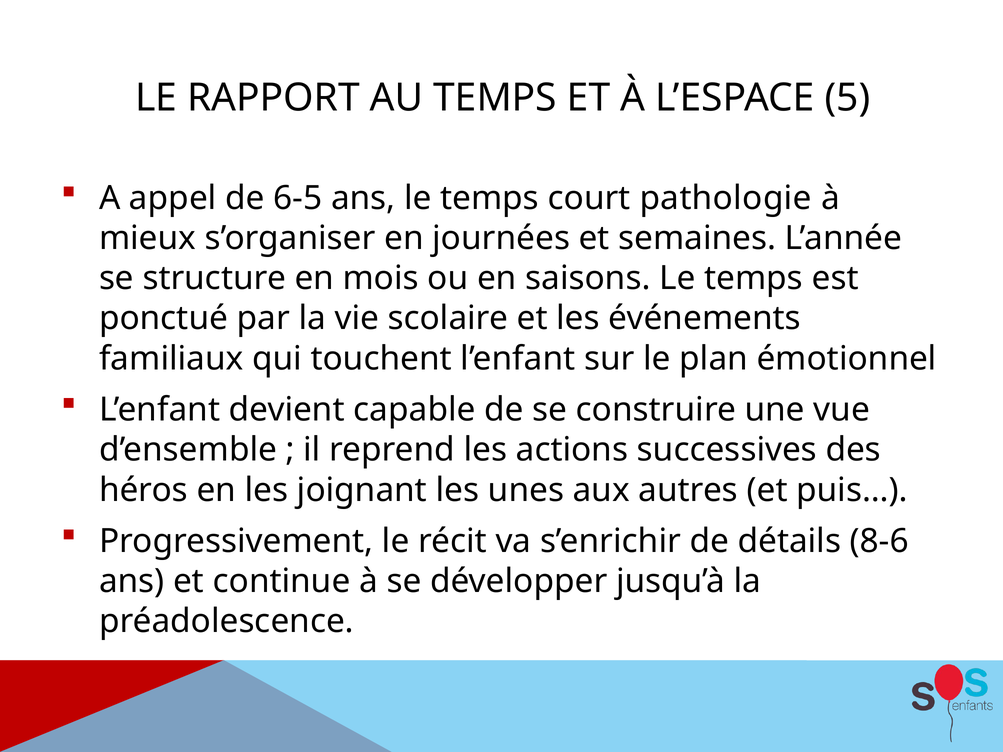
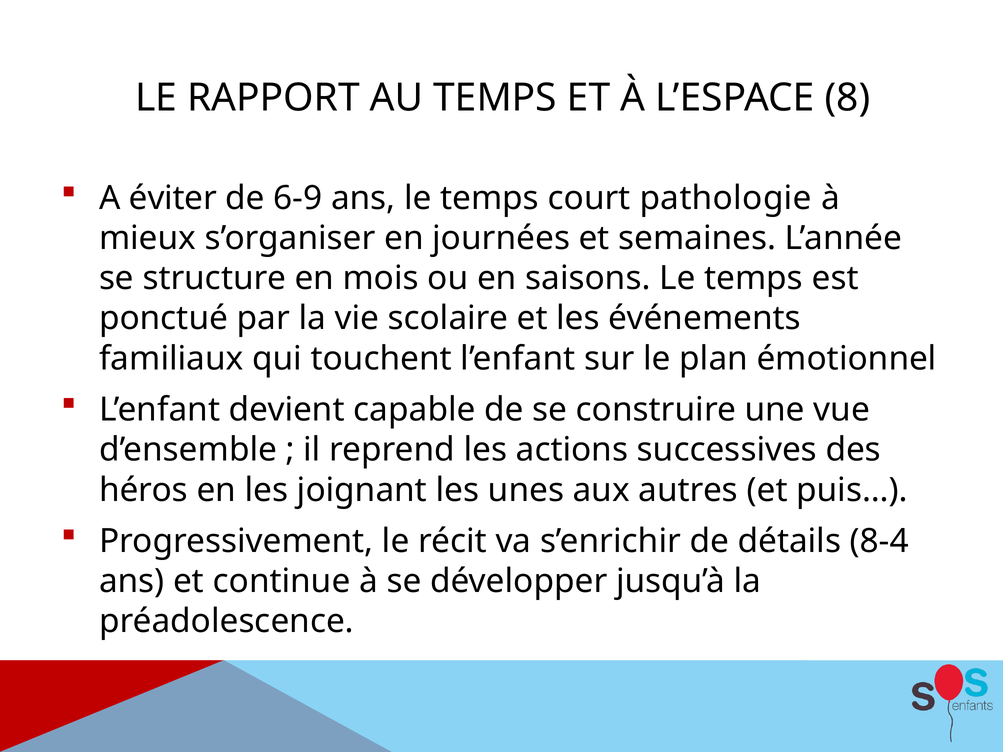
5: 5 -> 8 (848, 98)
appel: appel -> éviter (173, 198)
6-5: 6-5 -> 6-9 (298, 198)
8-6: 8-6 -> 8-4 (879, 541)
